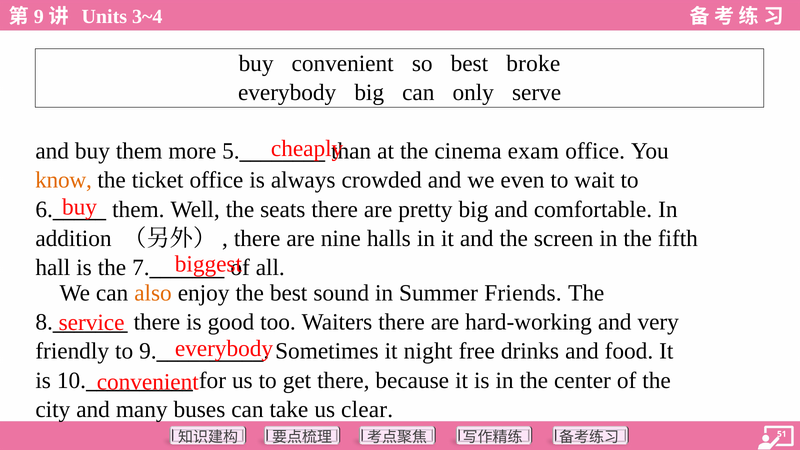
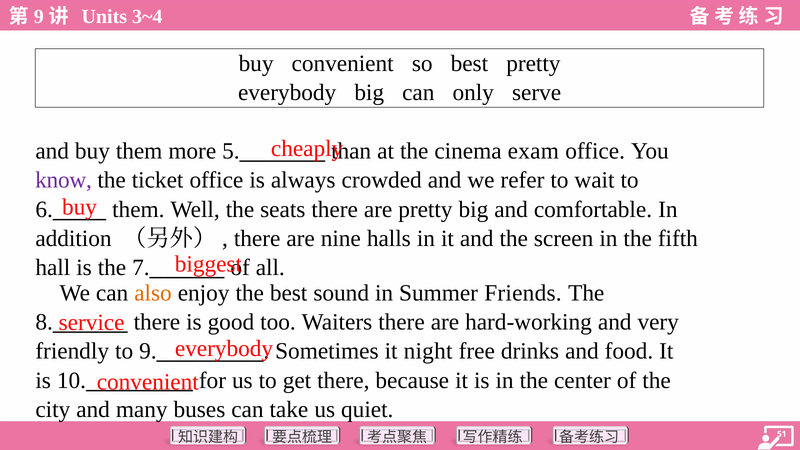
best broke: broke -> pretty (533, 64)
know colour: orange -> purple (64, 180)
even: even -> refer (522, 180)
clear: clear -> quiet (367, 410)
